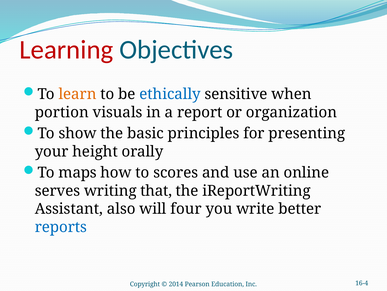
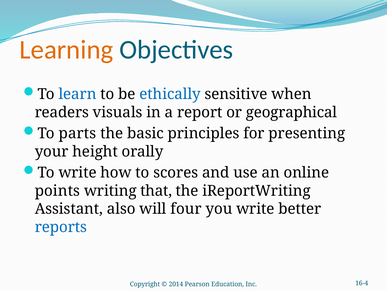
Learning colour: red -> orange (66, 50)
learn colour: orange -> blue (78, 94)
portion: portion -> readers (62, 112)
organization: organization -> geographical (292, 112)
show: show -> parts (77, 133)
To maps: maps -> write (78, 172)
serves: serves -> points (57, 190)
